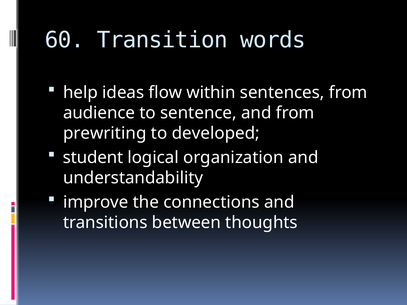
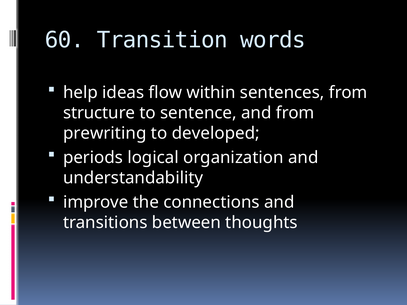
audience: audience -> structure (99, 113)
student: student -> periods (93, 158)
